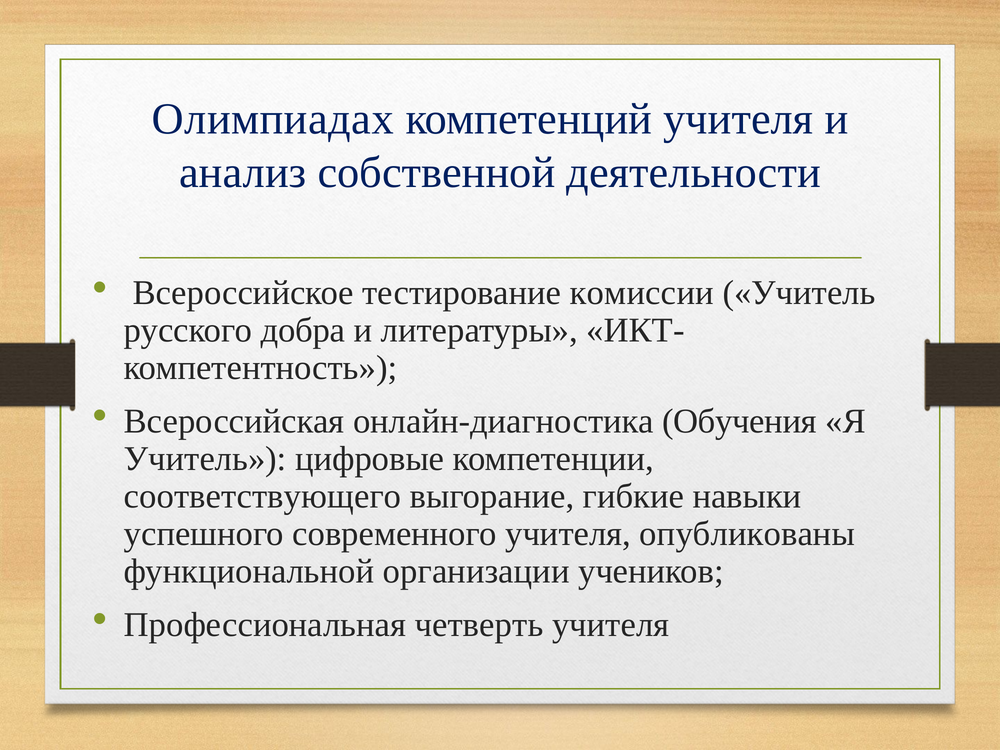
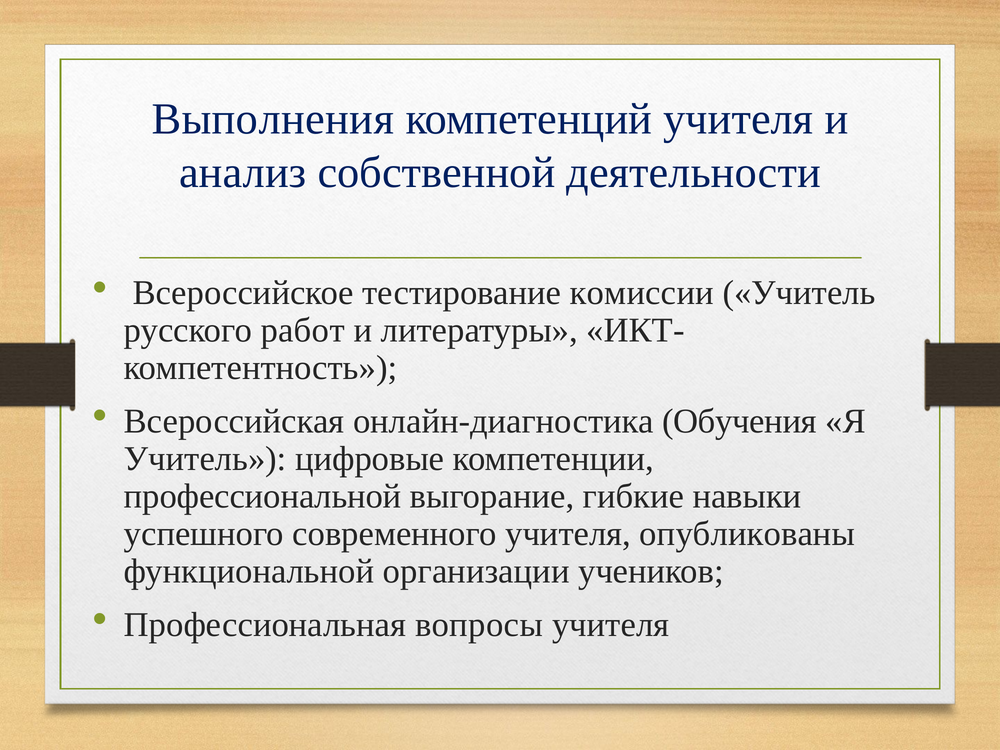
Олимпиадах: Олимпиадах -> Выполнения (273, 119)
добра: добра -> работ (303, 331)
соответствующего: соответствующего -> профессиональной (263, 496)
четверть: четверть -> вопросы (479, 625)
